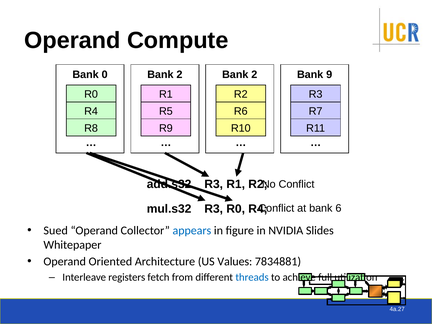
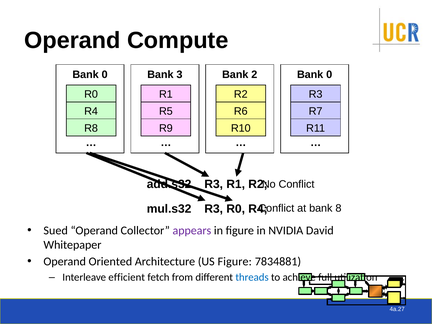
0 Bank 2: 2 -> 3 (179, 75)
2 Bank 9: 9 -> 0 (329, 75)
6: 6 -> 8 (338, 208)
appears colour: blue -> purple (192, 230)
Slides: Slides -> David (320, 230)
US Values: Values -> Figure (235, 262)
registers: registers -> efficient (127, 277)
